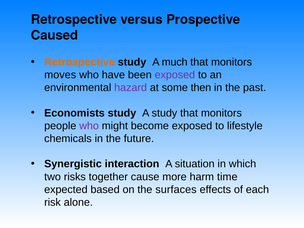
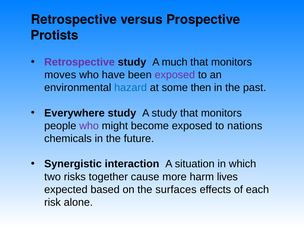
Caused: Caused -> Protists (55, 35)
Retrospective colour: orange -> purple (80, 62)
hazard colour: purple -> blue (131, 88)
Economists: Economists -> Everywhere (74, 113)
lifestyle: lifestyle -> nations (245, 126)
time: time -> lives (227, 177)
